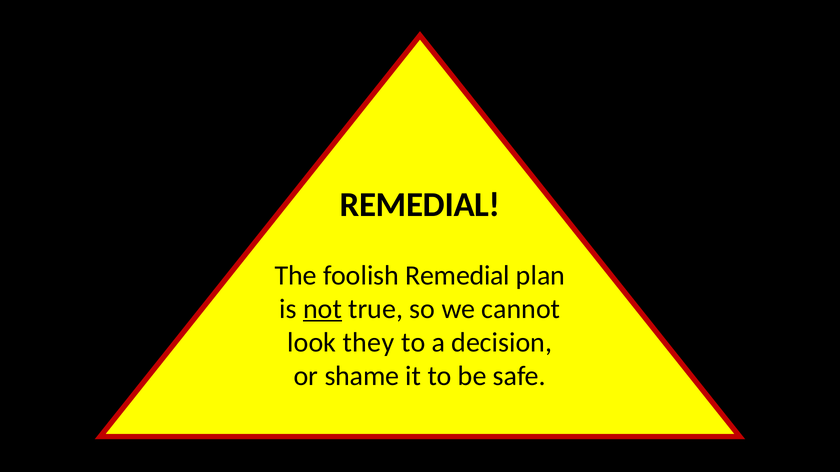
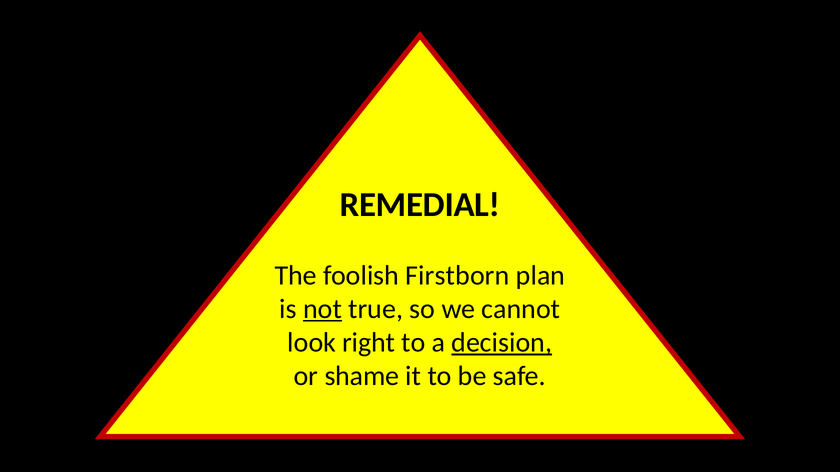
foolish Remedial: Remedial -> Firstborn (457, 276)
they: they -> right (369, 343)
decision underline: none -> present (502, 343)
